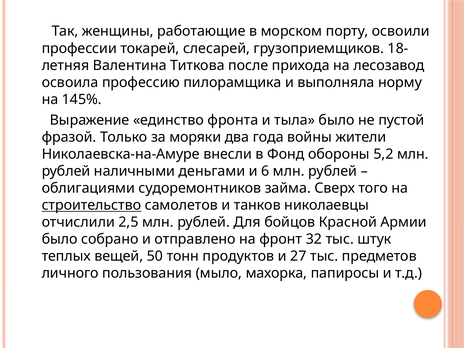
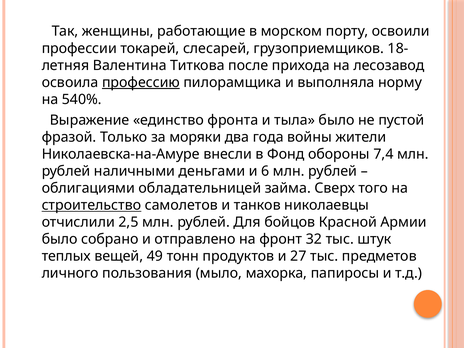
профессию underline: none -> present (141, 82)
145%: 145% -> 540% (82, 99)
5,2: 5,2 -> 7,4 (383, 154)
судоремонтников: судоремонтников -> обладательницей (200, 188)
50: 50 -> 49 (155, 256)
